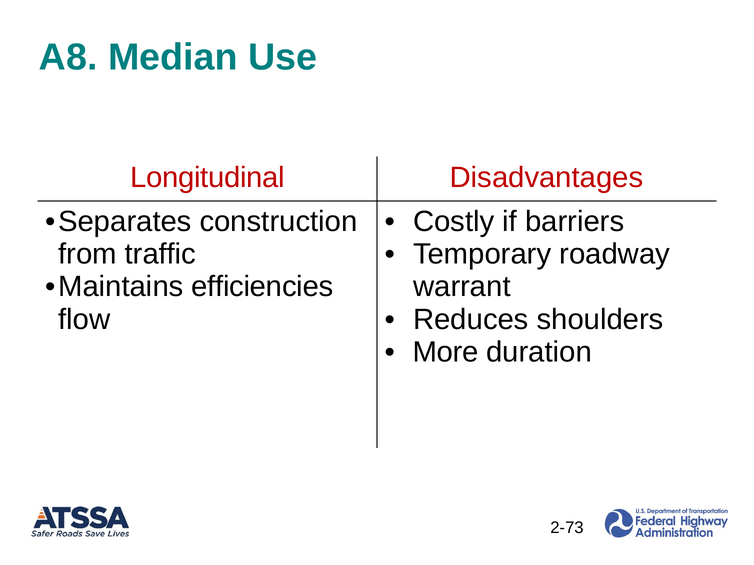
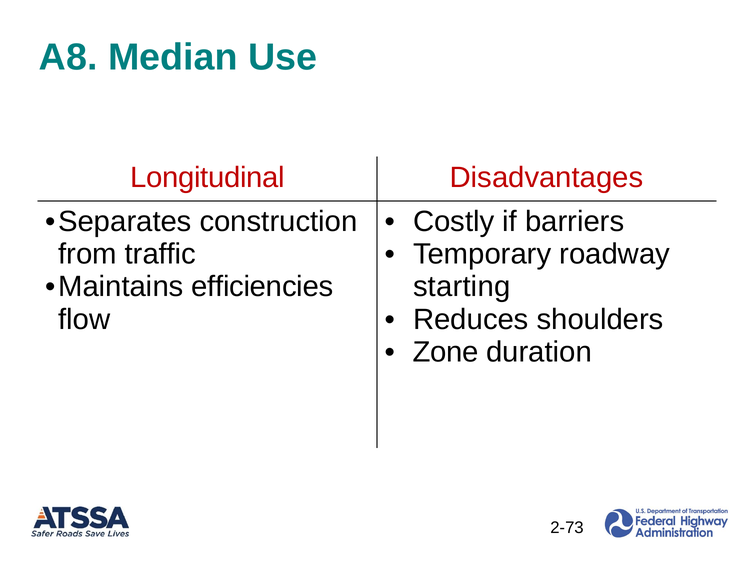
warrant: warrant -> starting (462, 287)
More: More -> Zone (446, 352)
